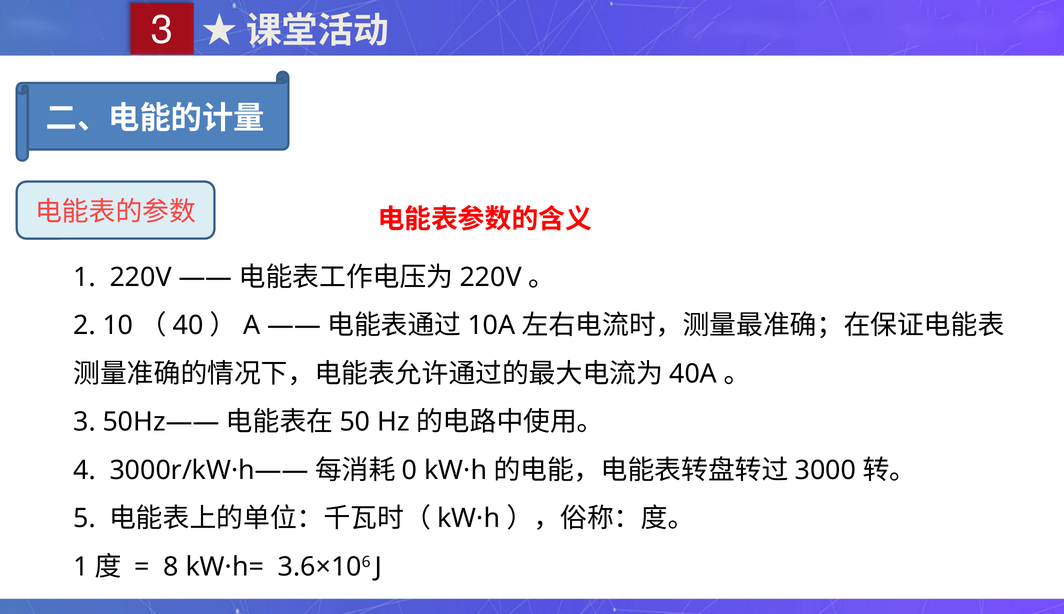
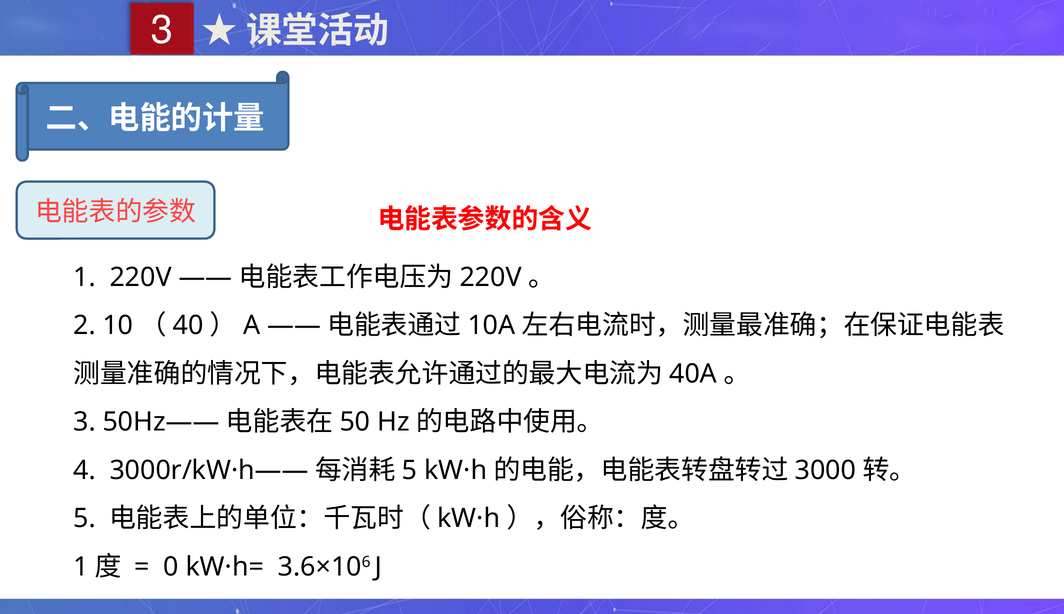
0: 0 -> 5 (410, 470)
8: 8 -> 0 (171, 567)
